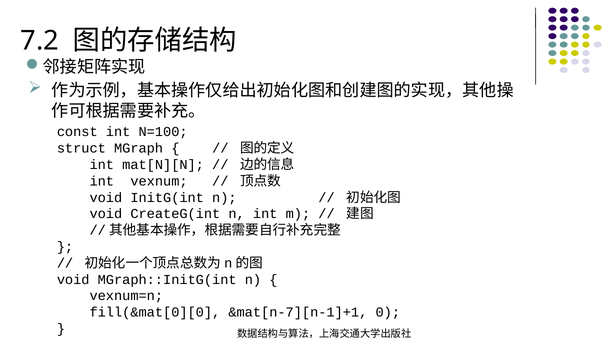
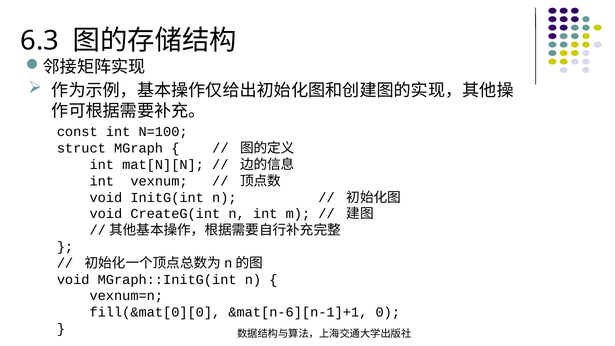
7.2: 7.2 -> 6.3 (40, 41)
&mat[n-7][n-1]+1: &mat[n-7][n-1]+1 -> &mat[n-6][n-1]+1 (298, 312)
